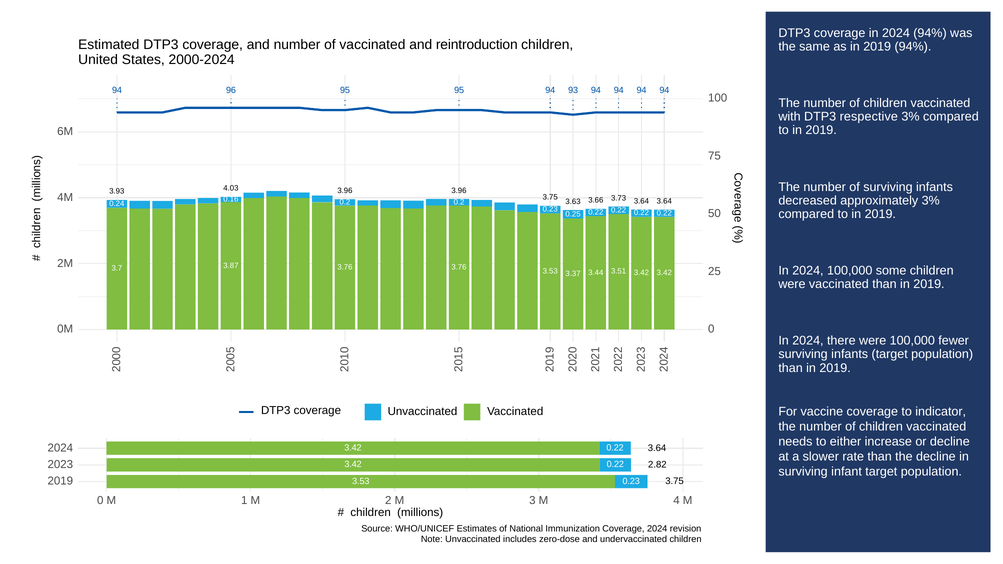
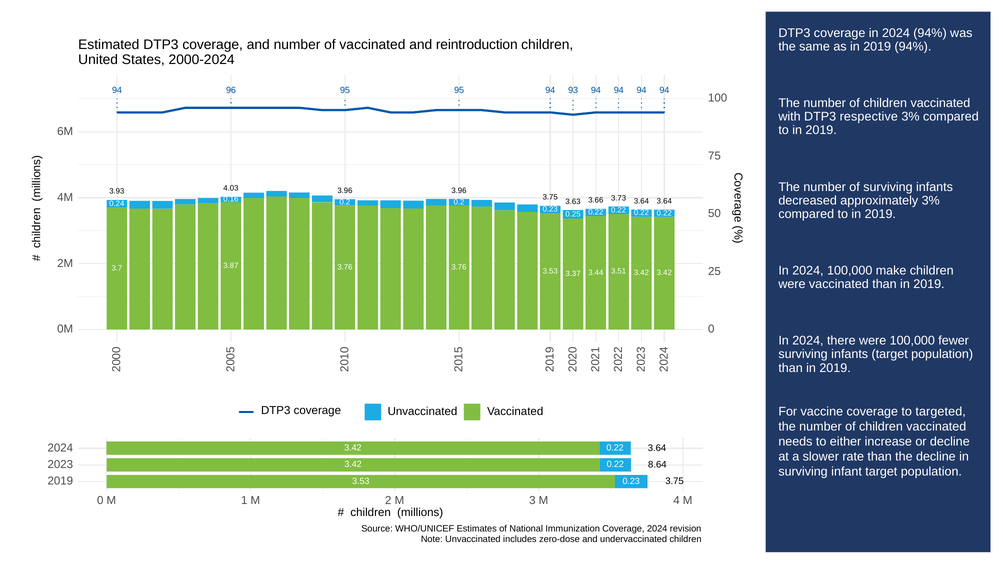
some: some -> make (891, 271)
indicator: indicator -> targeted (941, 412)
2.82: 2.82 -> 8.64 (657, 465)
